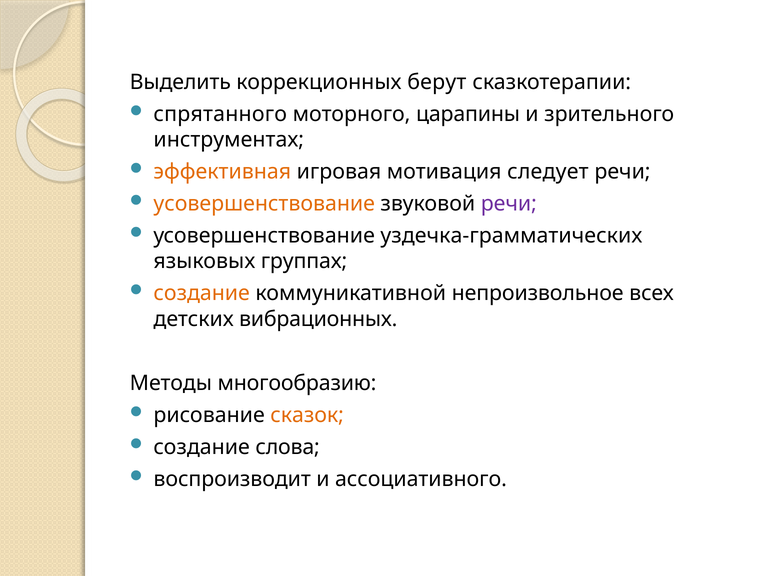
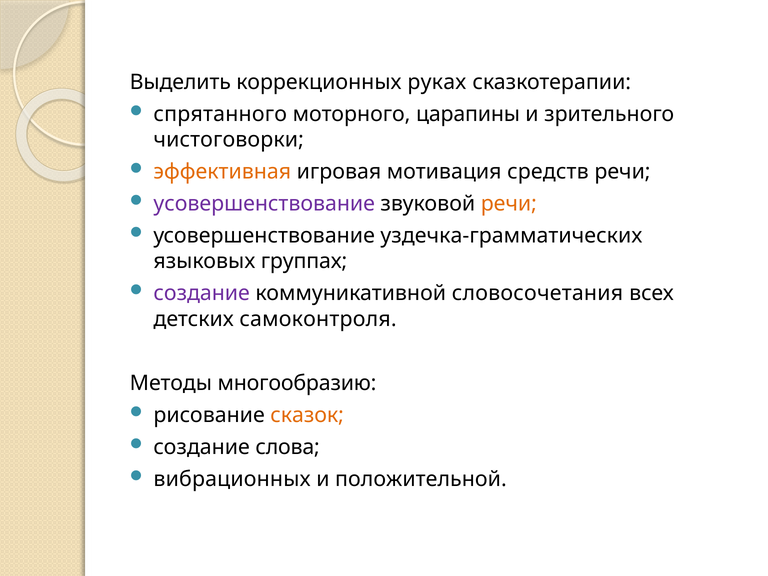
берут: берут -> руках (437, 82)
инструментах: инструментах -> чистоговорки (229, 140)
следует: следует -> средств (548, 172)
усовершенствование colour: orange -> purple (264, 204)
речи colour: purple -> orange (509, 204)
создание colour: orange -> purple (202, 293)
непроизвольное: непроизвольное -> словосочетания (537, 293)
вибрационных: вибрационных -> самоконтроля (318, 319)
воспроизводит: воспроизводит -> вибрационных (232, 479)
ассоциативного: ассоциативного -> положительной (421, 479)
